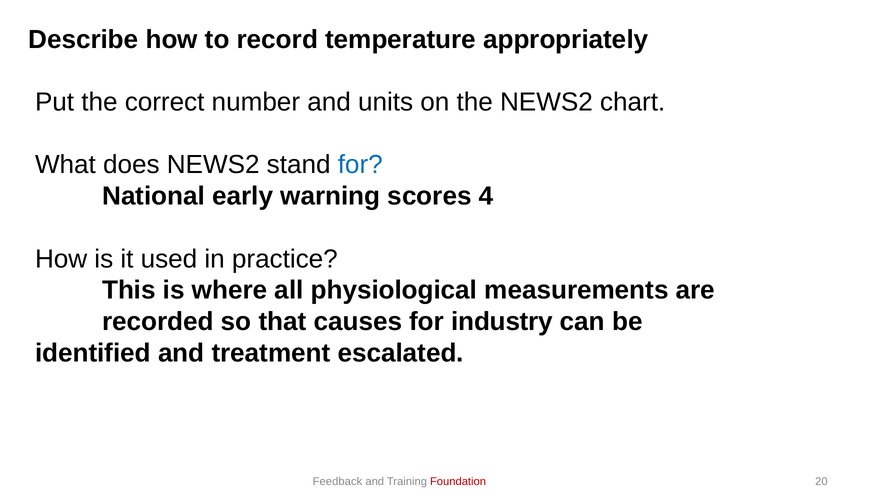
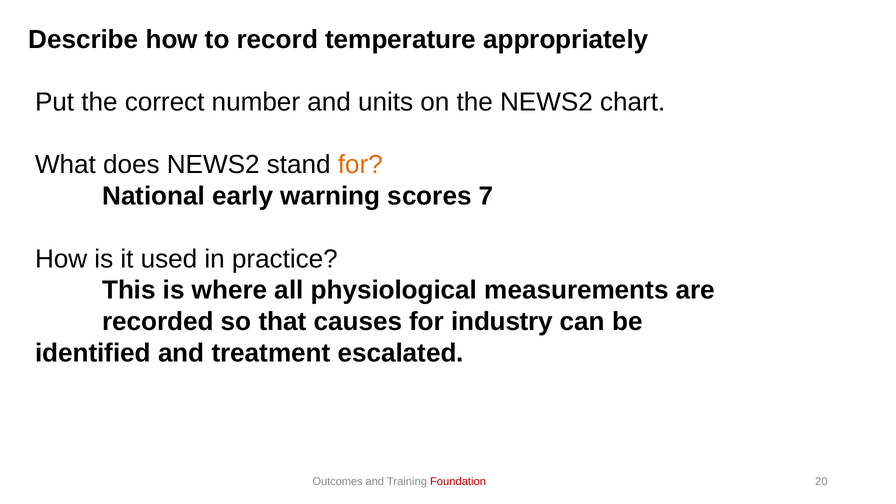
for colour: blue -> orange (360, 165)
4: 4 -> 7 (486, 196)
Feedback: Feedback -> Outcomes (338, 481)
